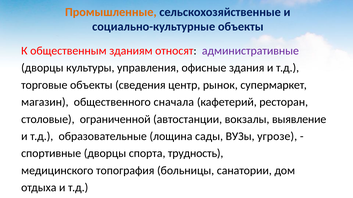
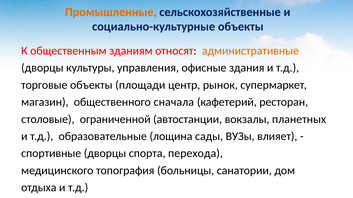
административные colour: purple -> orange (250, 51)
сведения: сведения -> площади (140, 85)
выявление: выявление -> планетных (299, 119)
угрозе: угрозе -> влияет (277, 137)
трудность: трудность -> перехода (196, 154)
